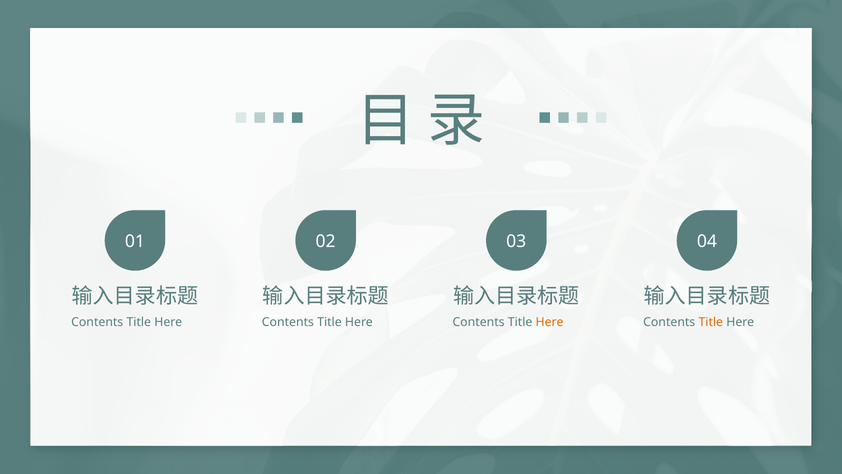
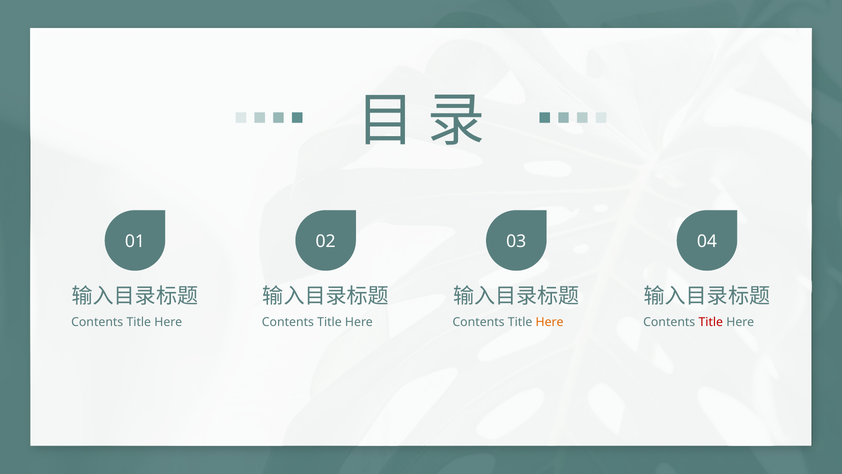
Title colour: orange -> red (711, 322)
